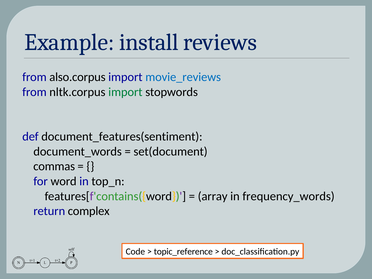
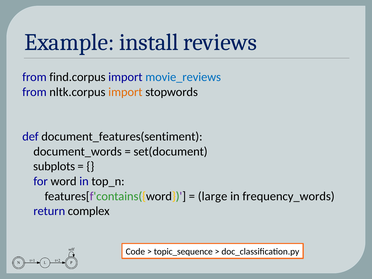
also.corpus: also.corpus -> find.corpus (77, 77)
import colour: green -> orange (125, 92)
commas: commas -> subplots (54, 166)
array: array -> large (213, 196)
topic_reference: topic_reference -> topic_sequence (183, 252)
